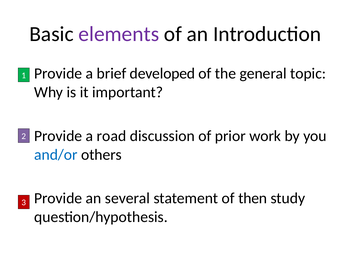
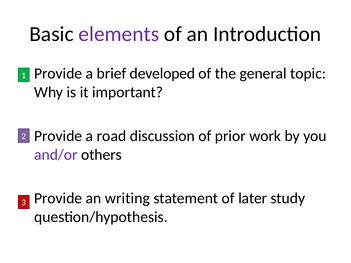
and/or colour: blue -> purple (56, 155)
several: several -> writing (127, 198)
then: then -> later (253, 198)
